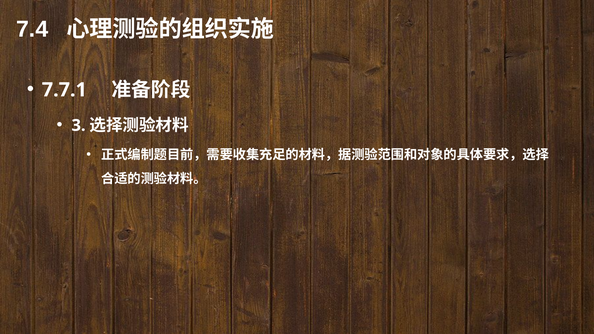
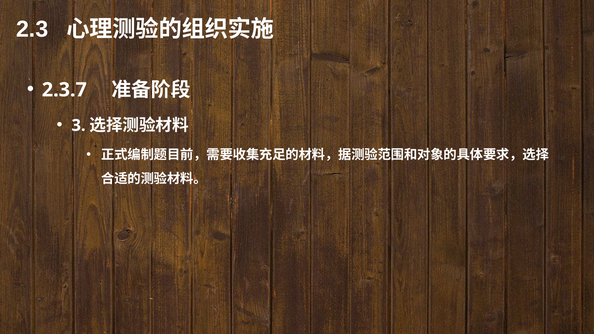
7.4: 7.4 -> 2.3 (32, 29)
7.7.1: 7.7.1 -> 2.3.7 (64, 90)
